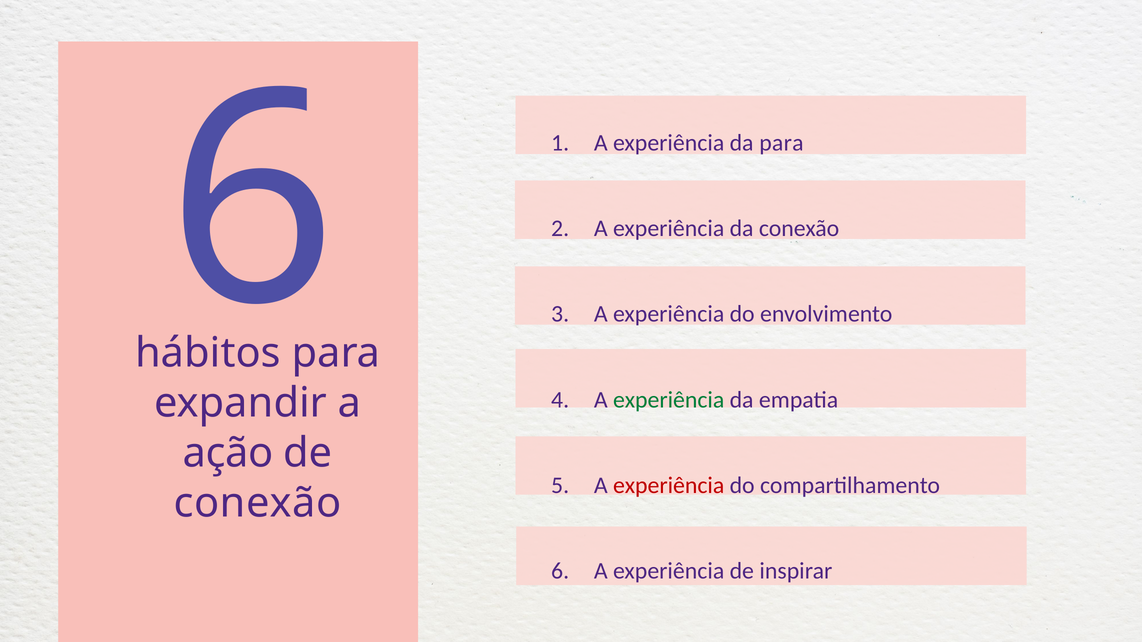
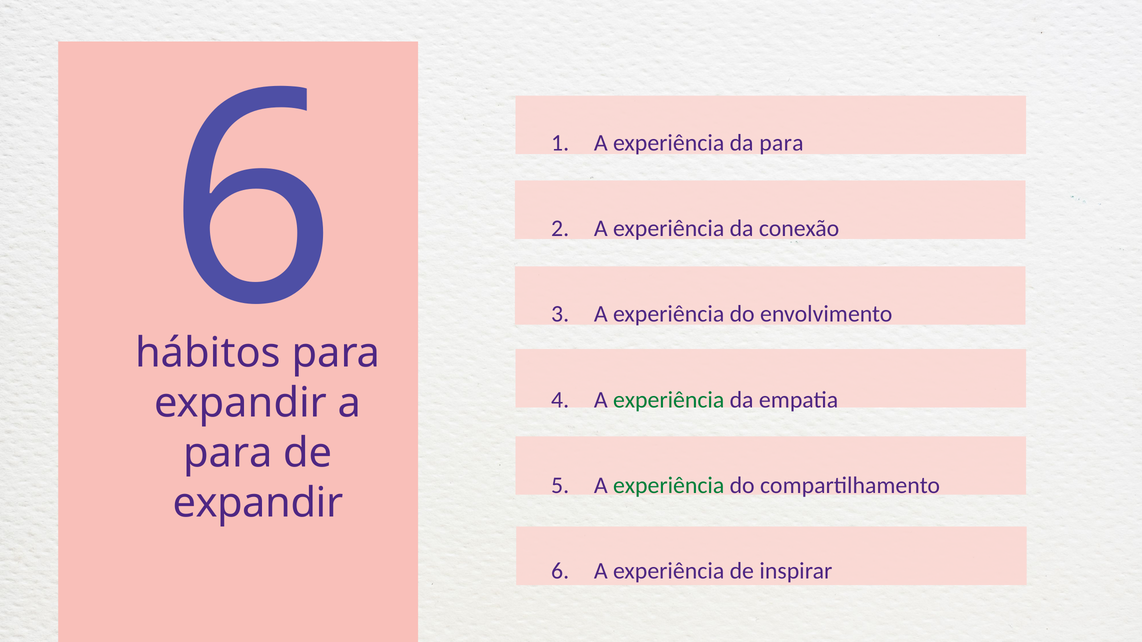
ação: ação -> para (228, 453)
experiência colour: red -> green (669, 486)
conexão: conexão -> expandir (258, 503)
